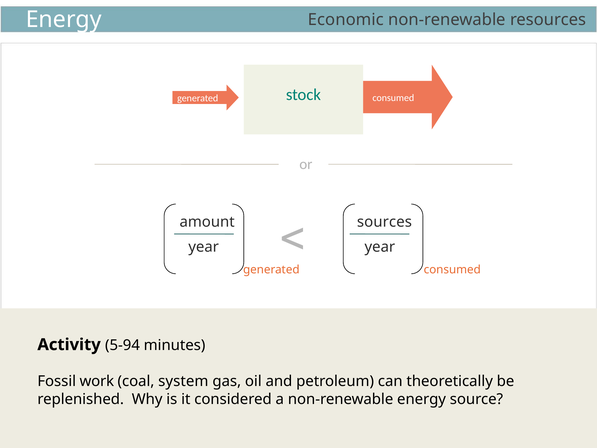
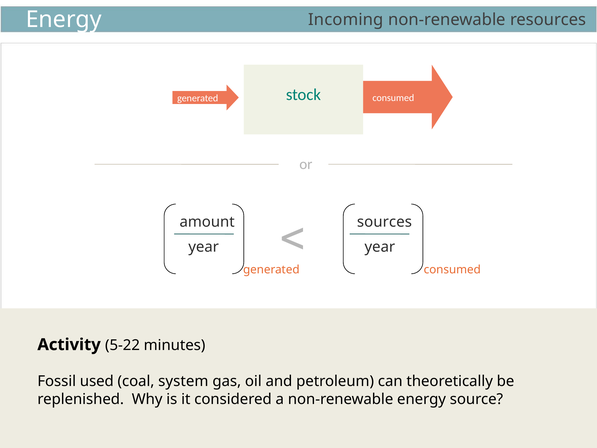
Economic: Economic -> Incoming (346, 20)
5-94: 5-94 -> 5-22 (122, 345)
work: work -> used (97, 381)
